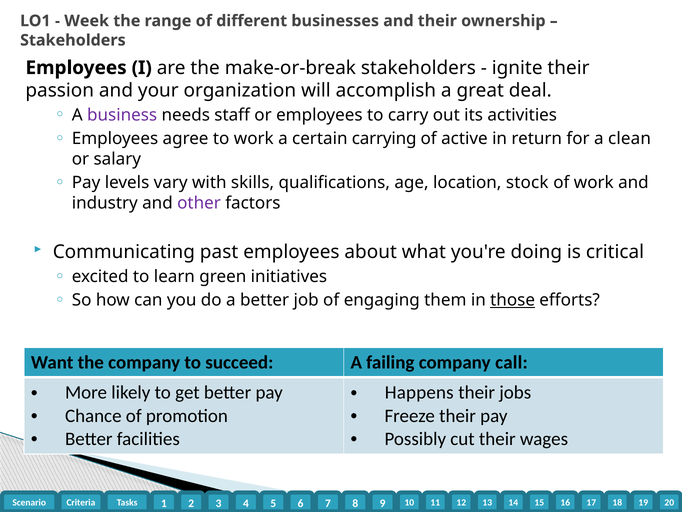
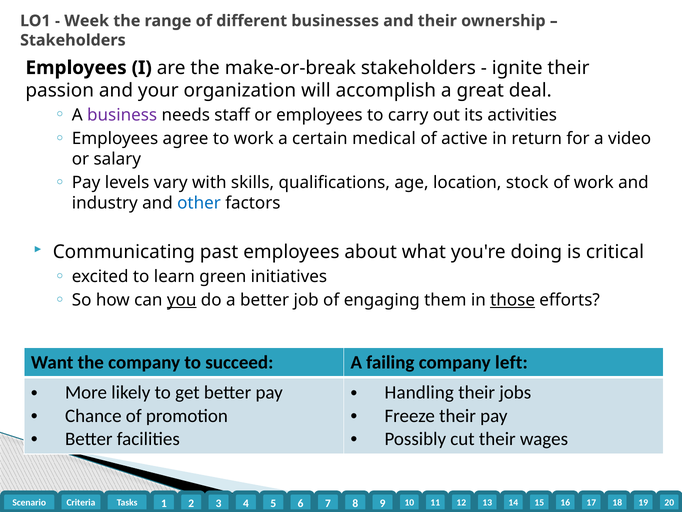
carrying: carrying -> medical (384, 139)
clean: clean -> video (630, 139)
other colour: purple -> blue (199, 203)
you underline: none -> present (182, 300)
call: call -> left (511, 362)
Happens: Happens -> Handling (419, 392)
